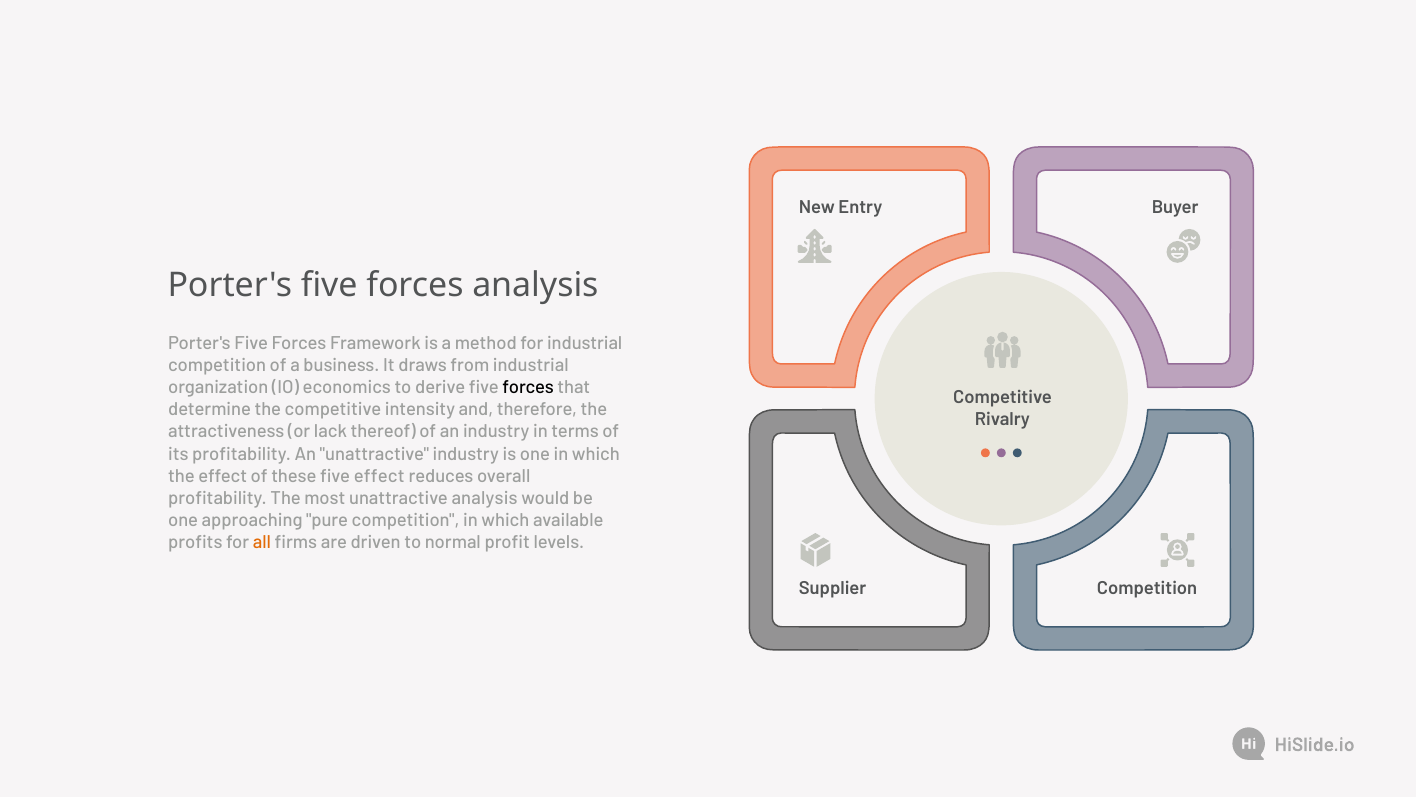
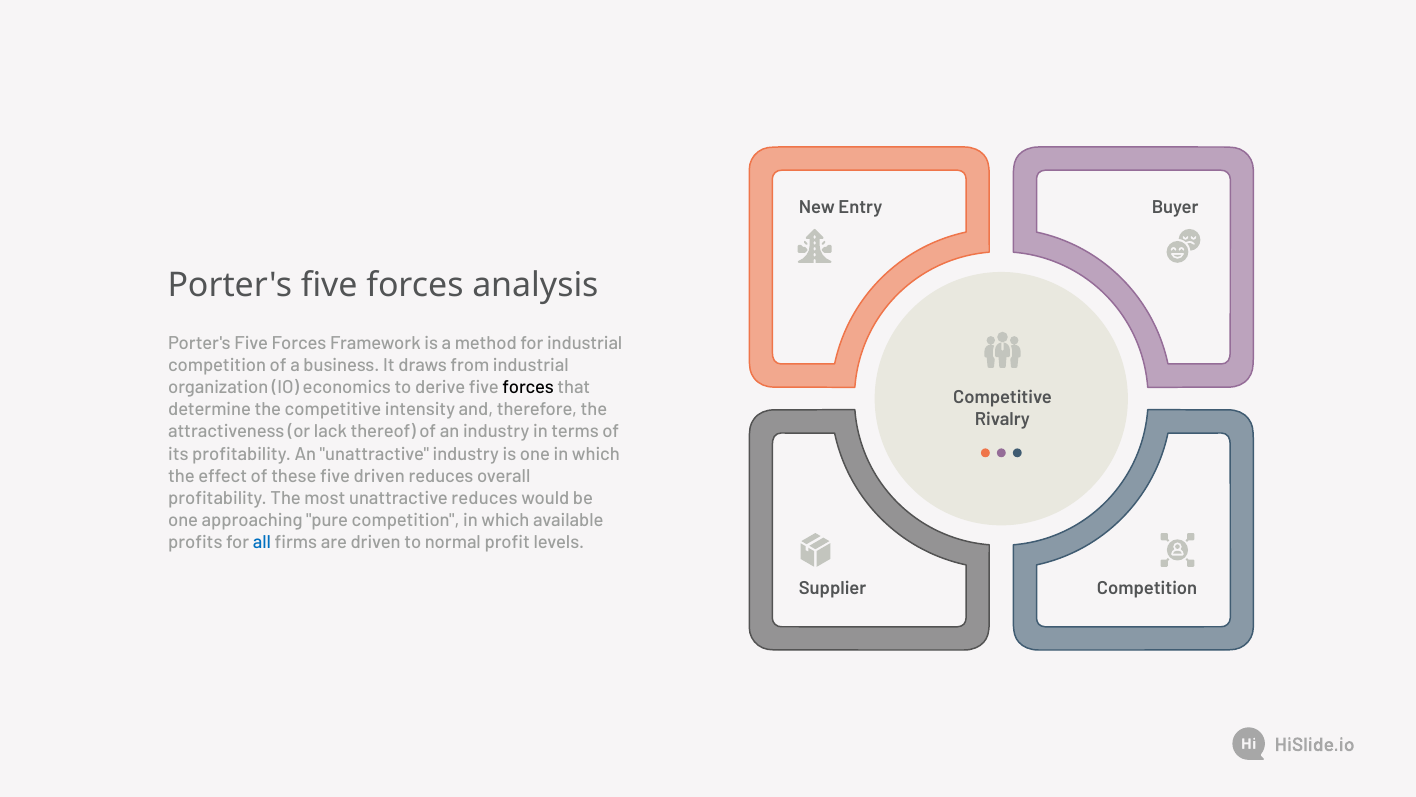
five effect: effect -> driven (379, 476)
unattractive analysis: analysis -> reduces (485, 498)
all colour: orange -> blue (262, 542)
